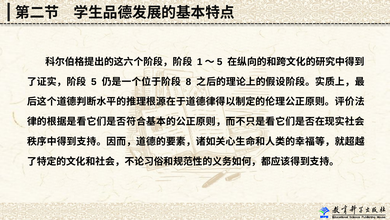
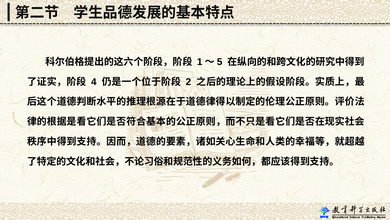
5: 5 -> 4 (94, 82)
8: 8 -> 2 (188, 82)
